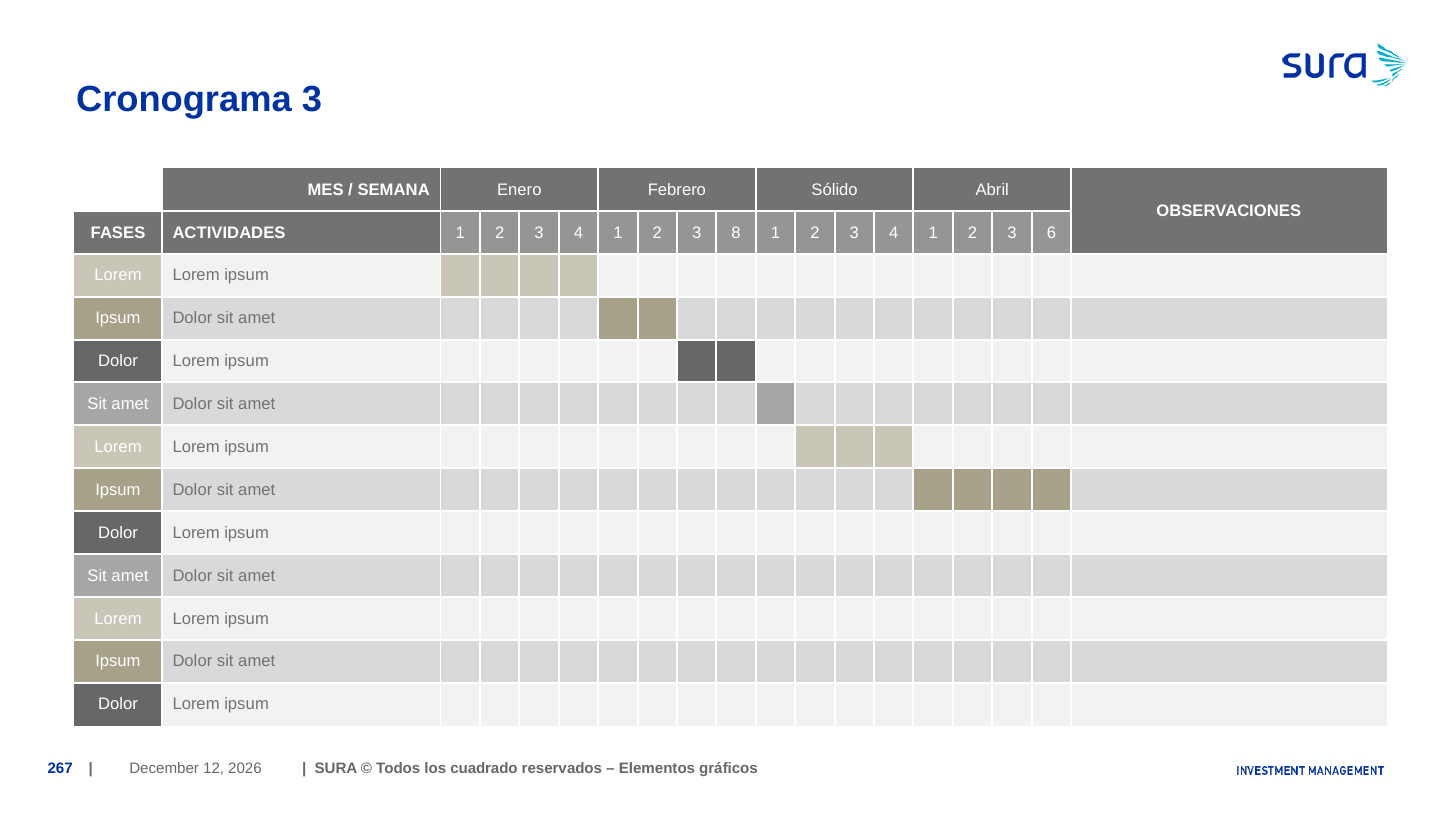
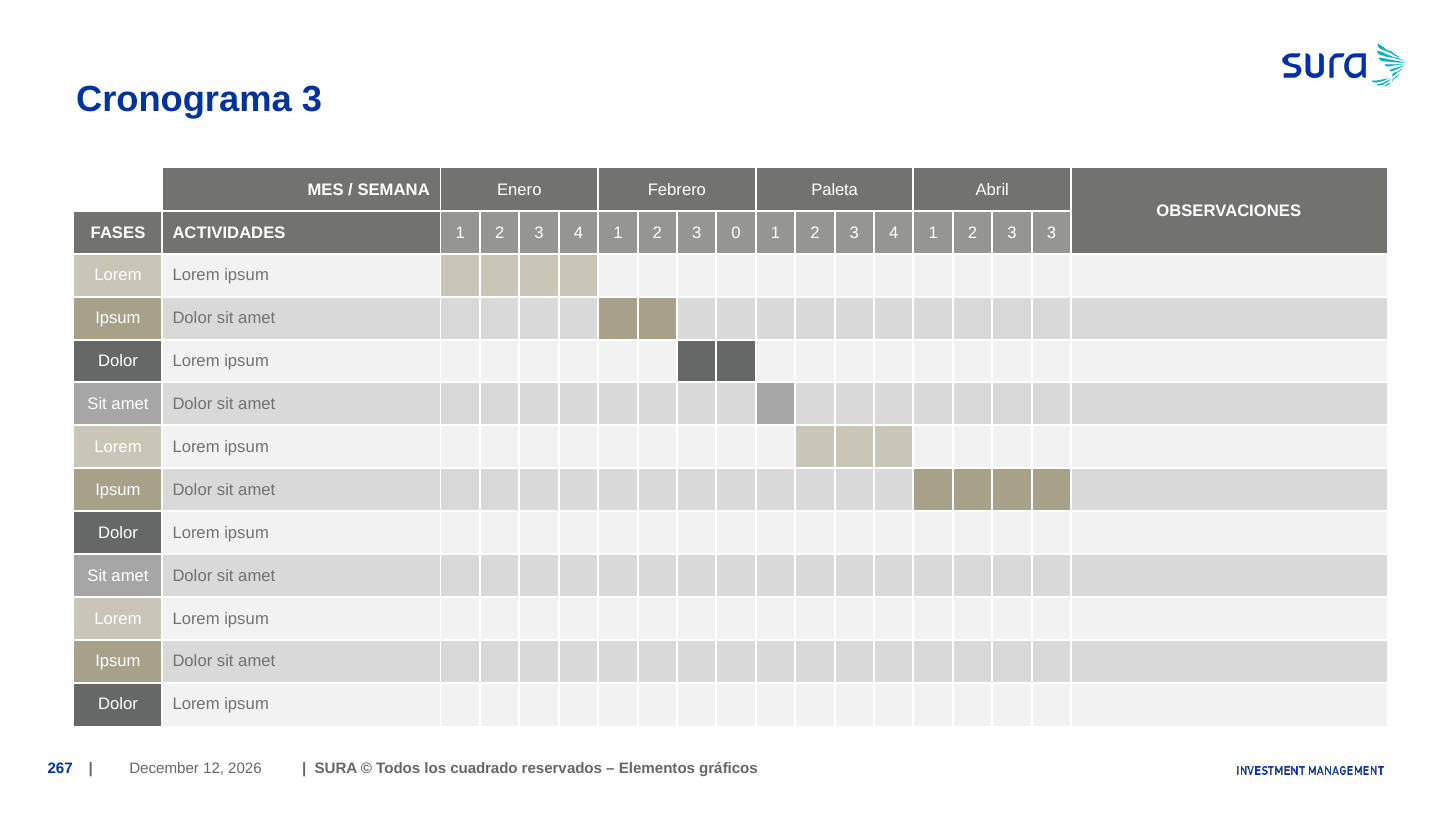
Sólido: Sólido -> Paleta (835, 190)
8: 8 -> 0 (736, 233)
3 6: 6 -> 3 (1051, 233)
